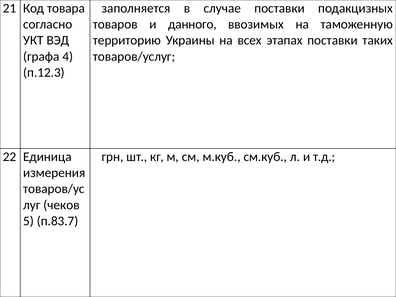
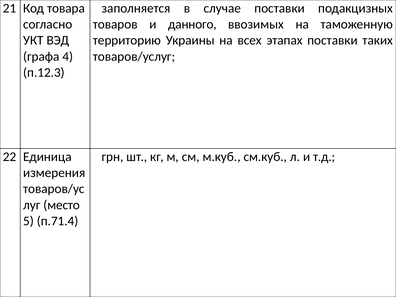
чеков: чеков -> место (62, 205)
п.83.7: п.83.7 -> п.71.4 (58, 221)
